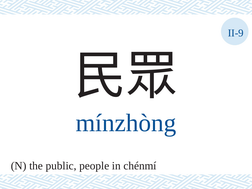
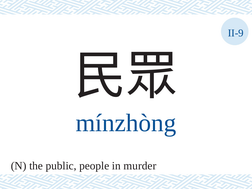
chénmí: chénmí -> murder (140, 166)
